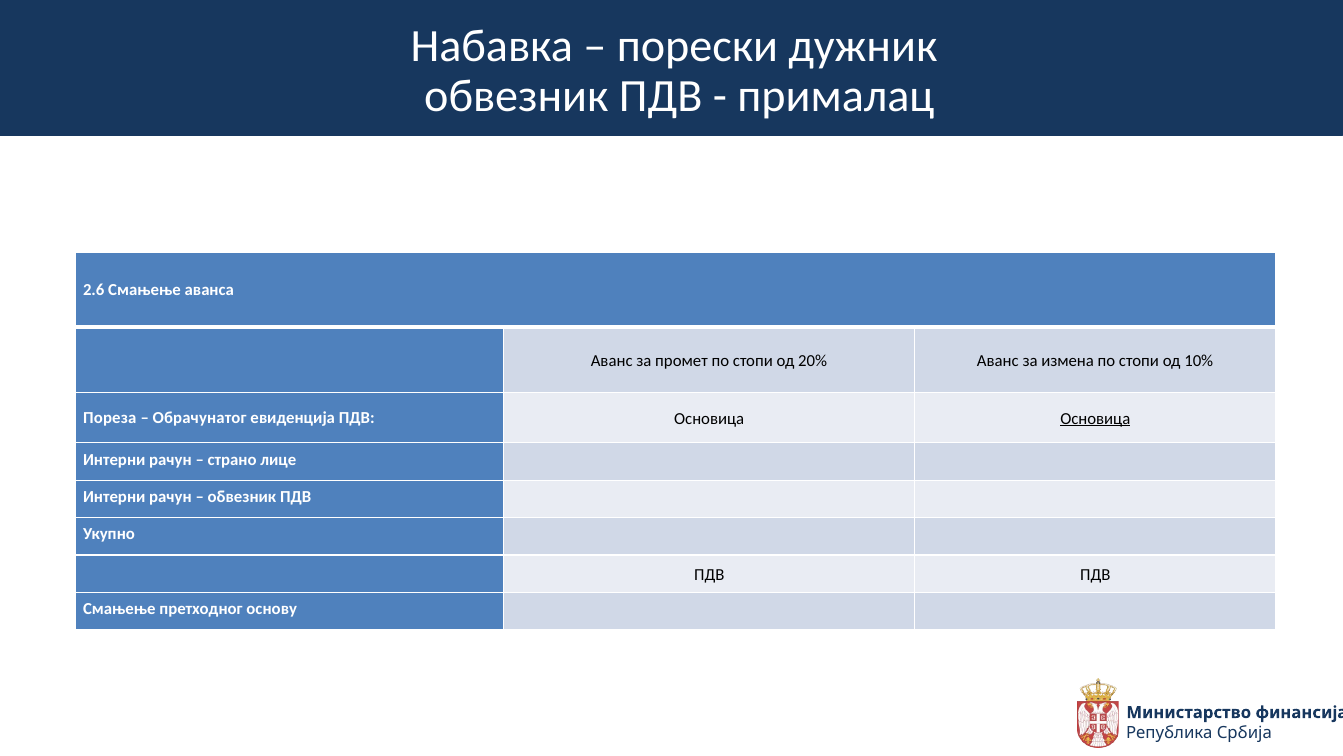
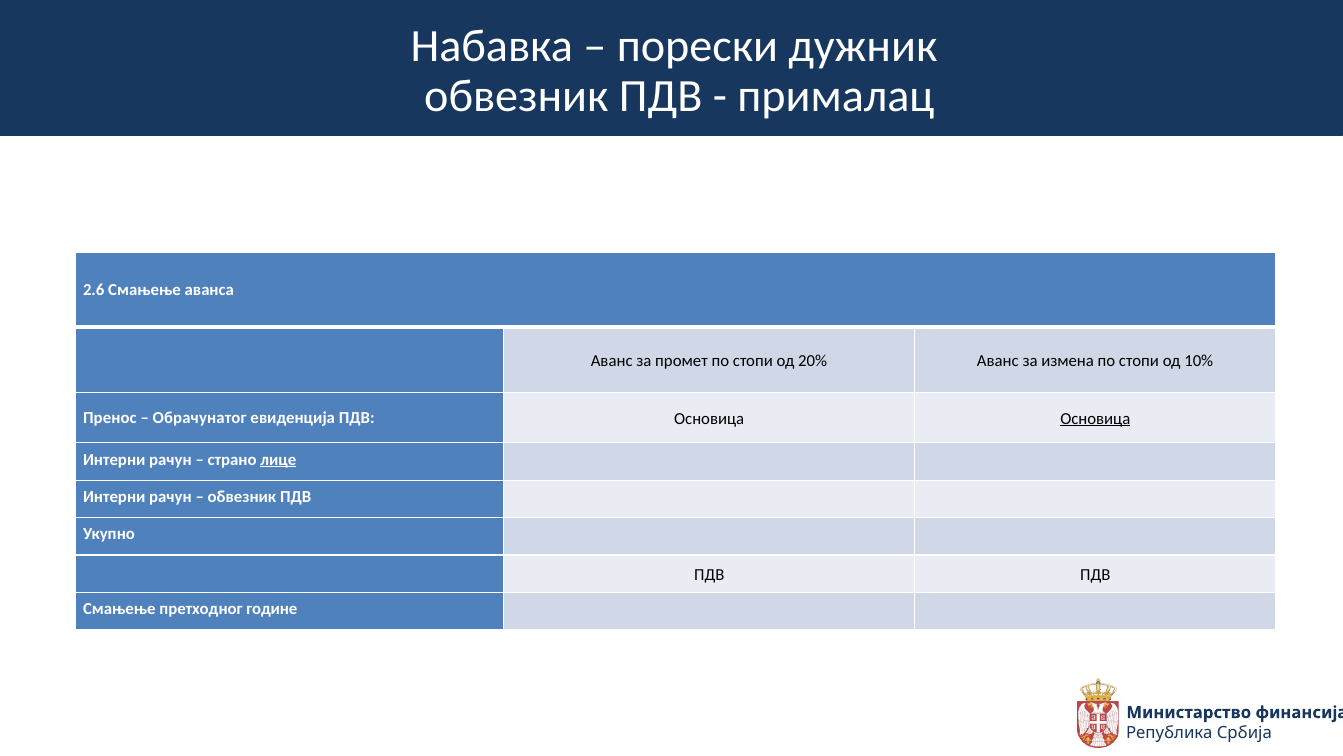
Пореза: Пореза -> Пренос (110, 418)
лице underline: none -> present (278, 459)
основу: основу -> године (272, 609)
